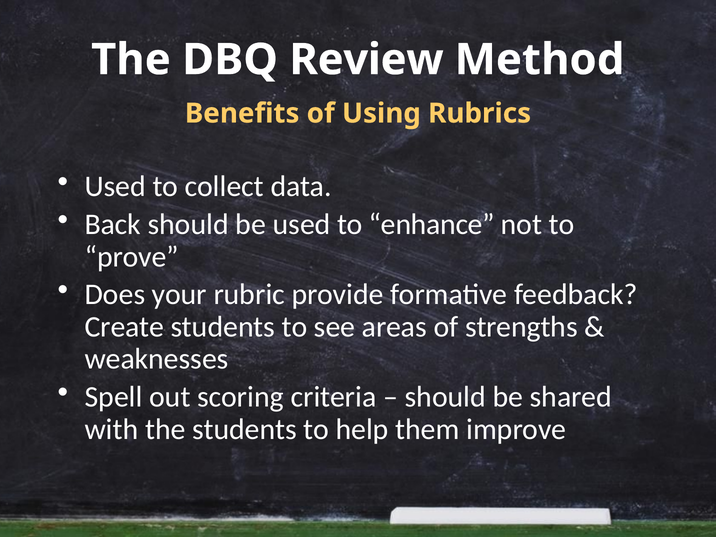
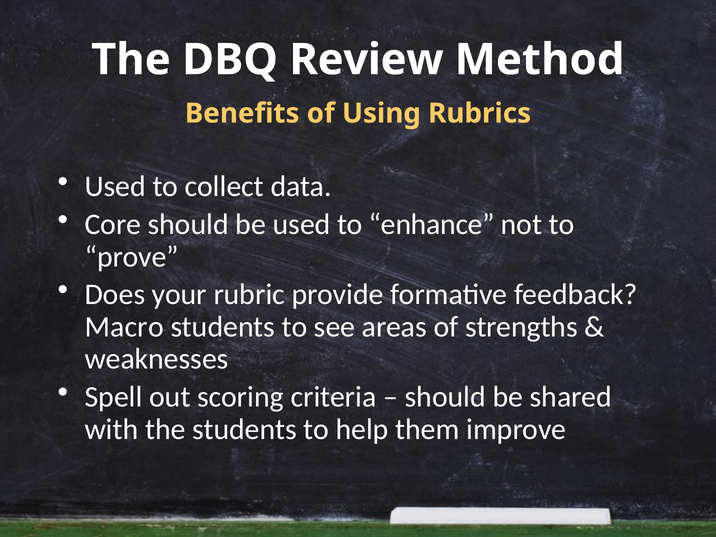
Back: Back -> Core (113, 224)
Create: Create -> Macro (124, 327)
